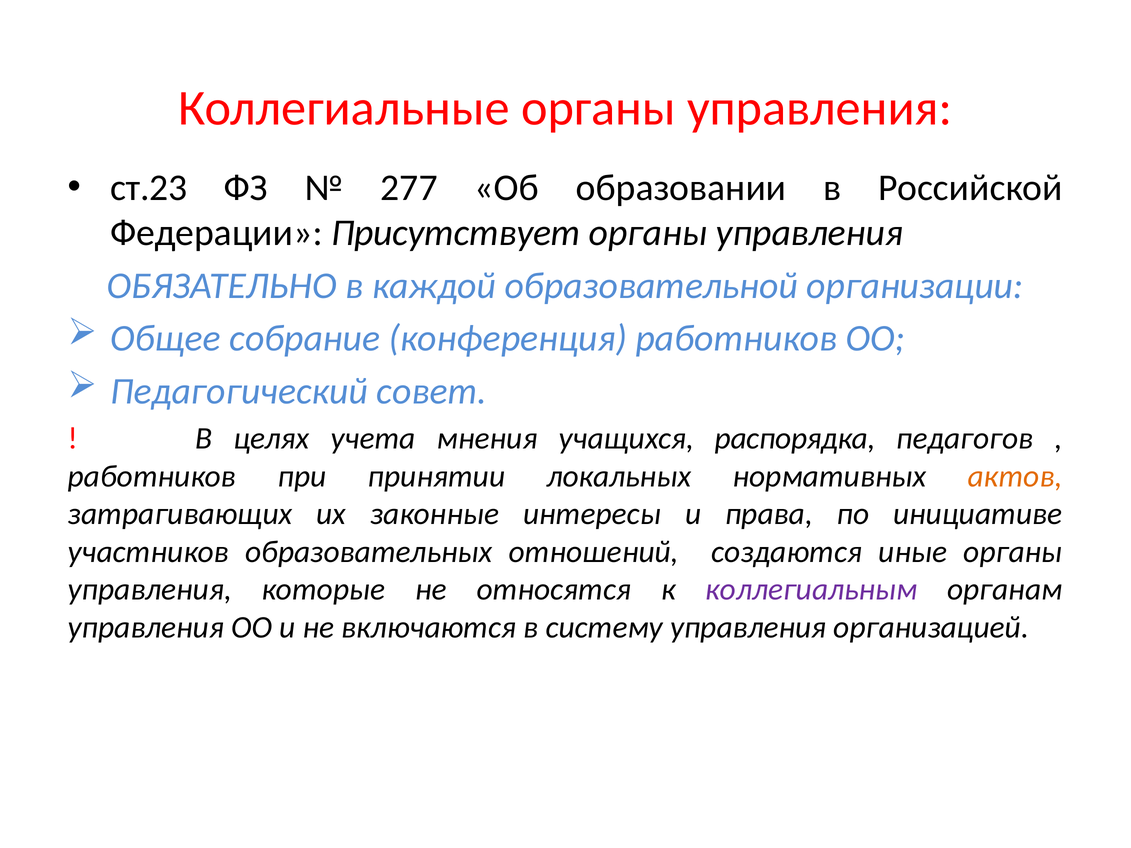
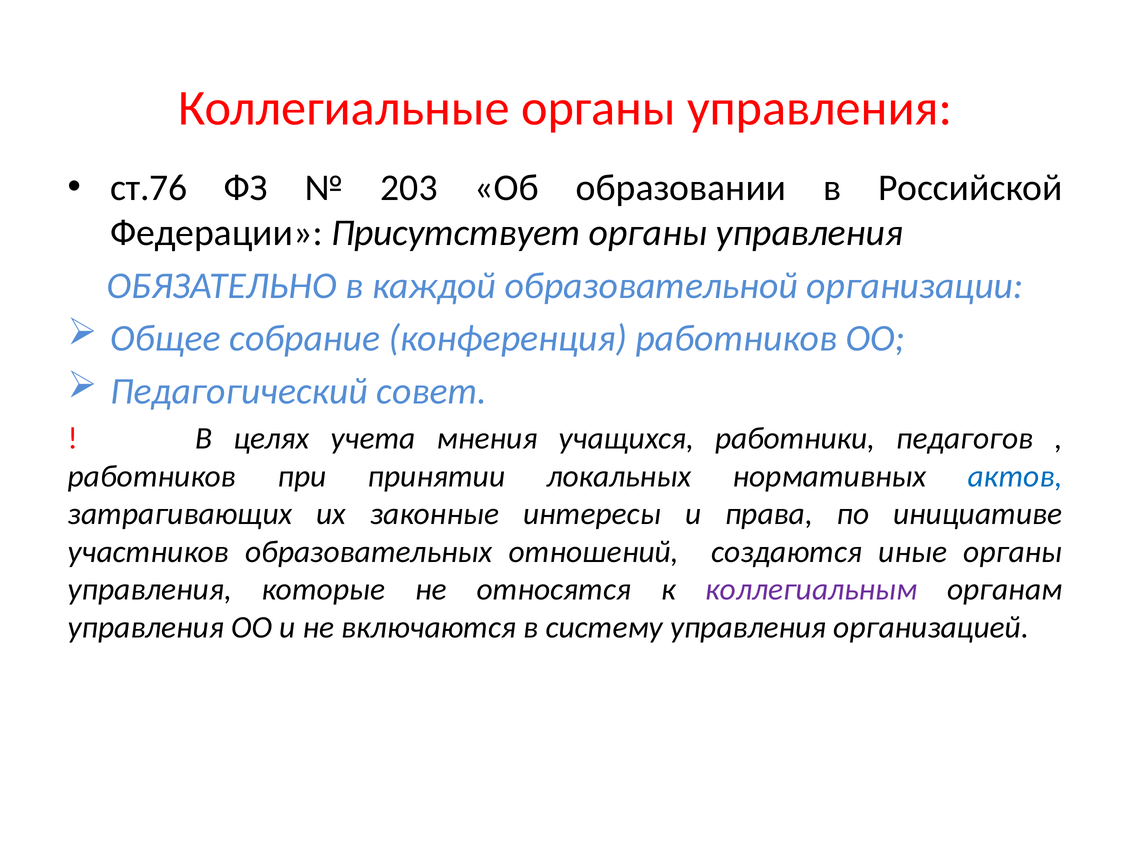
ст.23: ст.23 -> ст.76 (149, 188)
277: 277 -> 203 (409, 188)
распорядка: распорядка -> работники (795, 439)
актов colour: orange -> blue (1015, 476)
